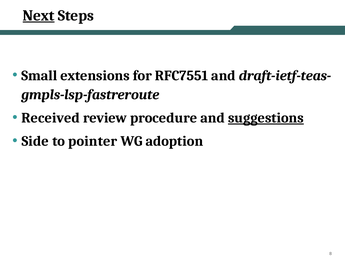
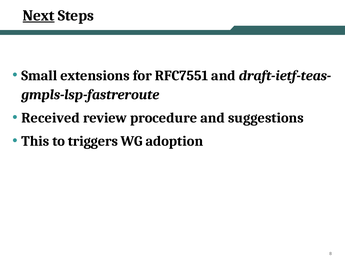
suggestions underline: present -> none (266, 118)
Side: Side -> This (35, 141)
pointer: pointer -> triggers (93, 141)
